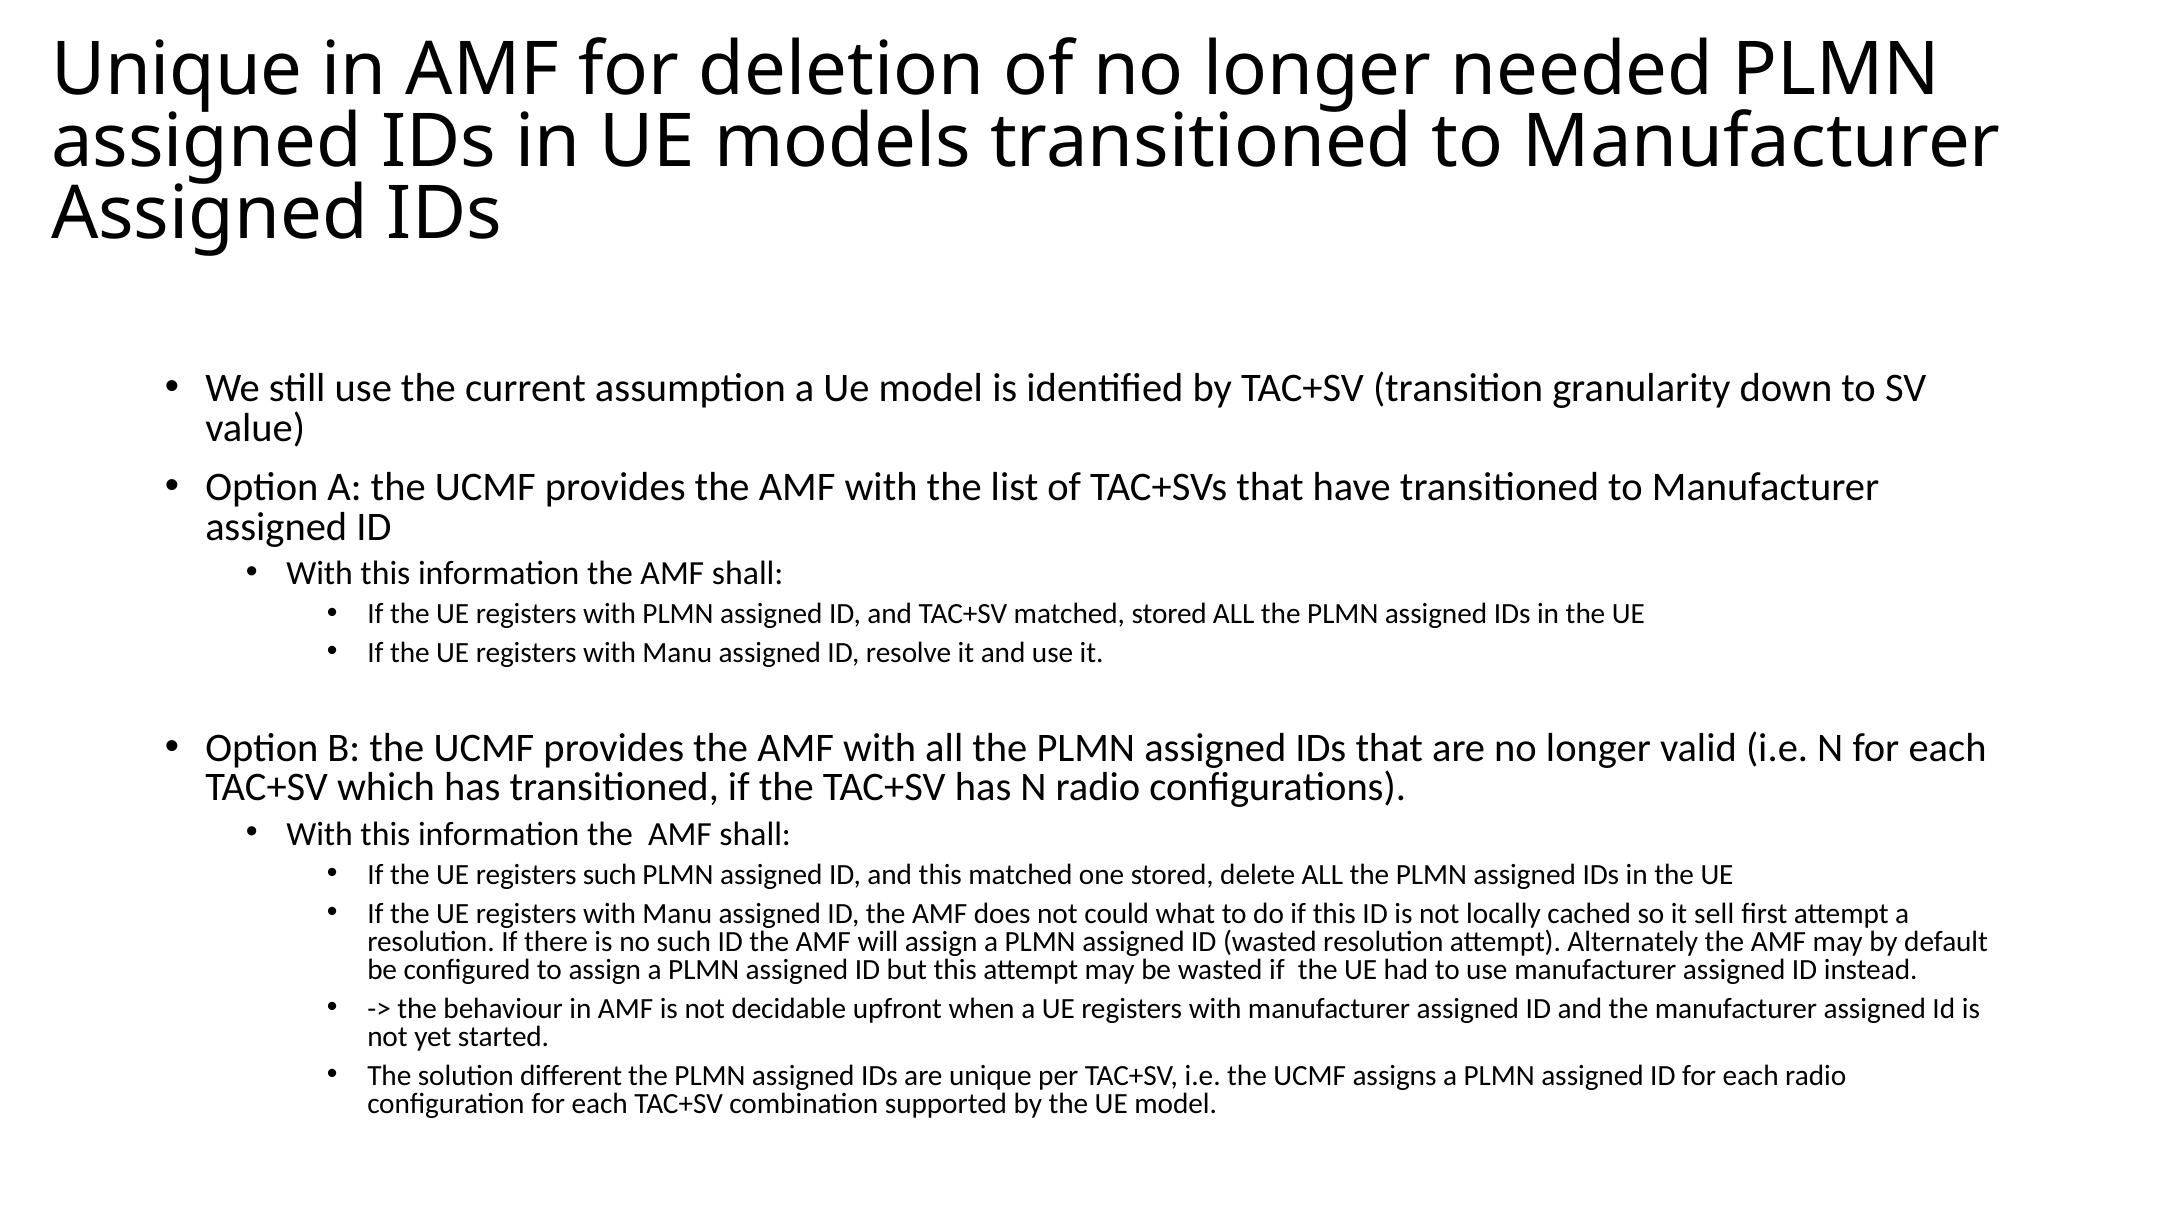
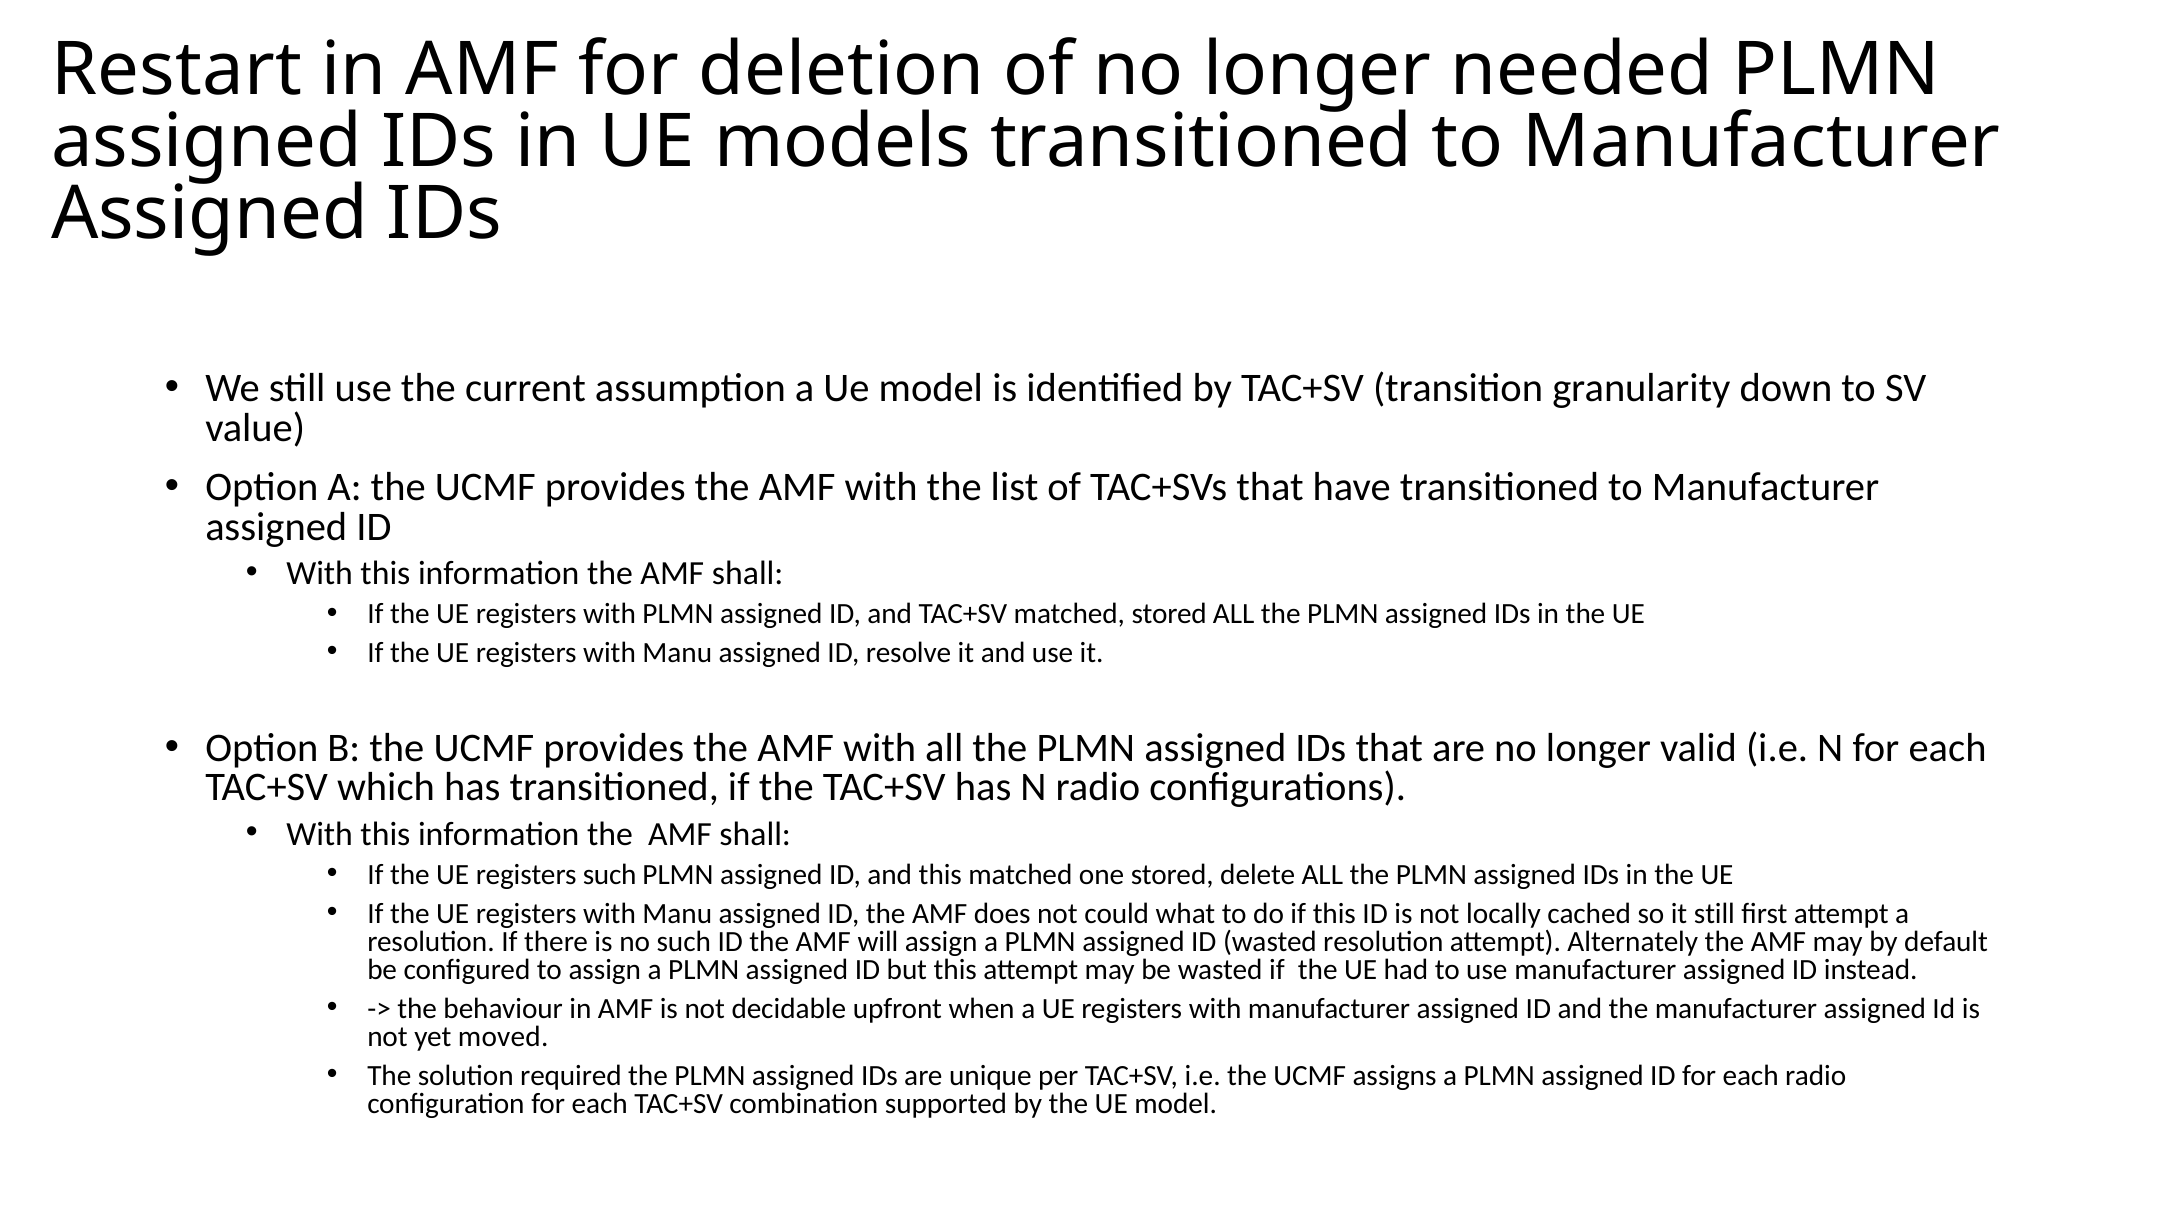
Unique: Unique -> Restart (177, 69)
it sell: sell -> still (1714, 913)
started: started -> moved (503, 1037)
different: different -> required (571, 1075)
